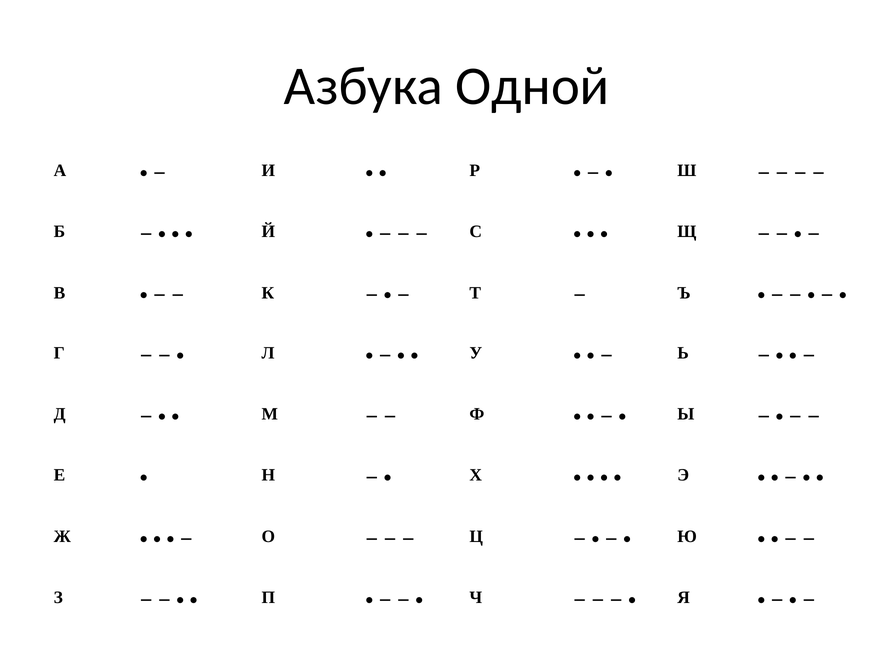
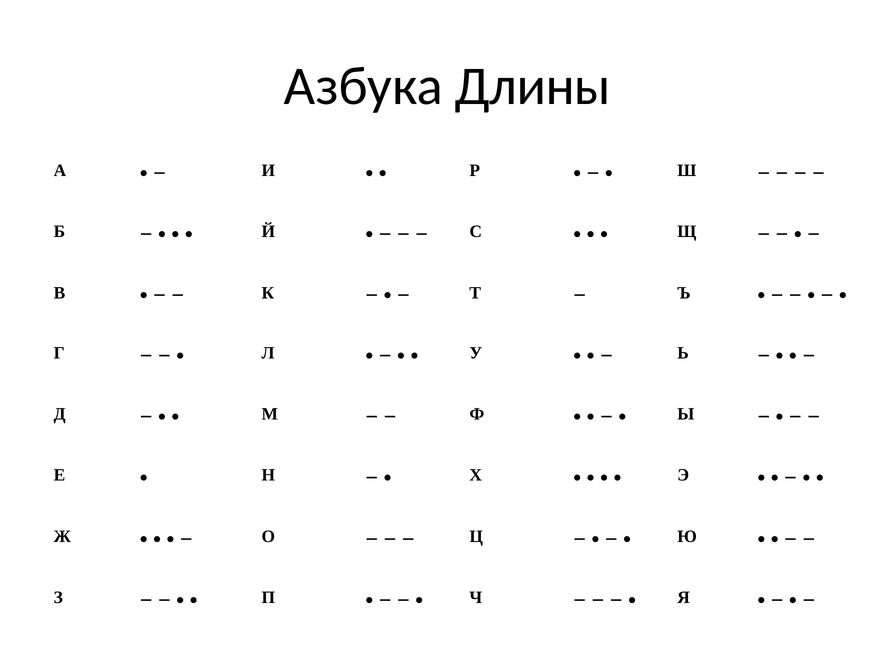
Одной: Одной -> Длины (533, 87)
